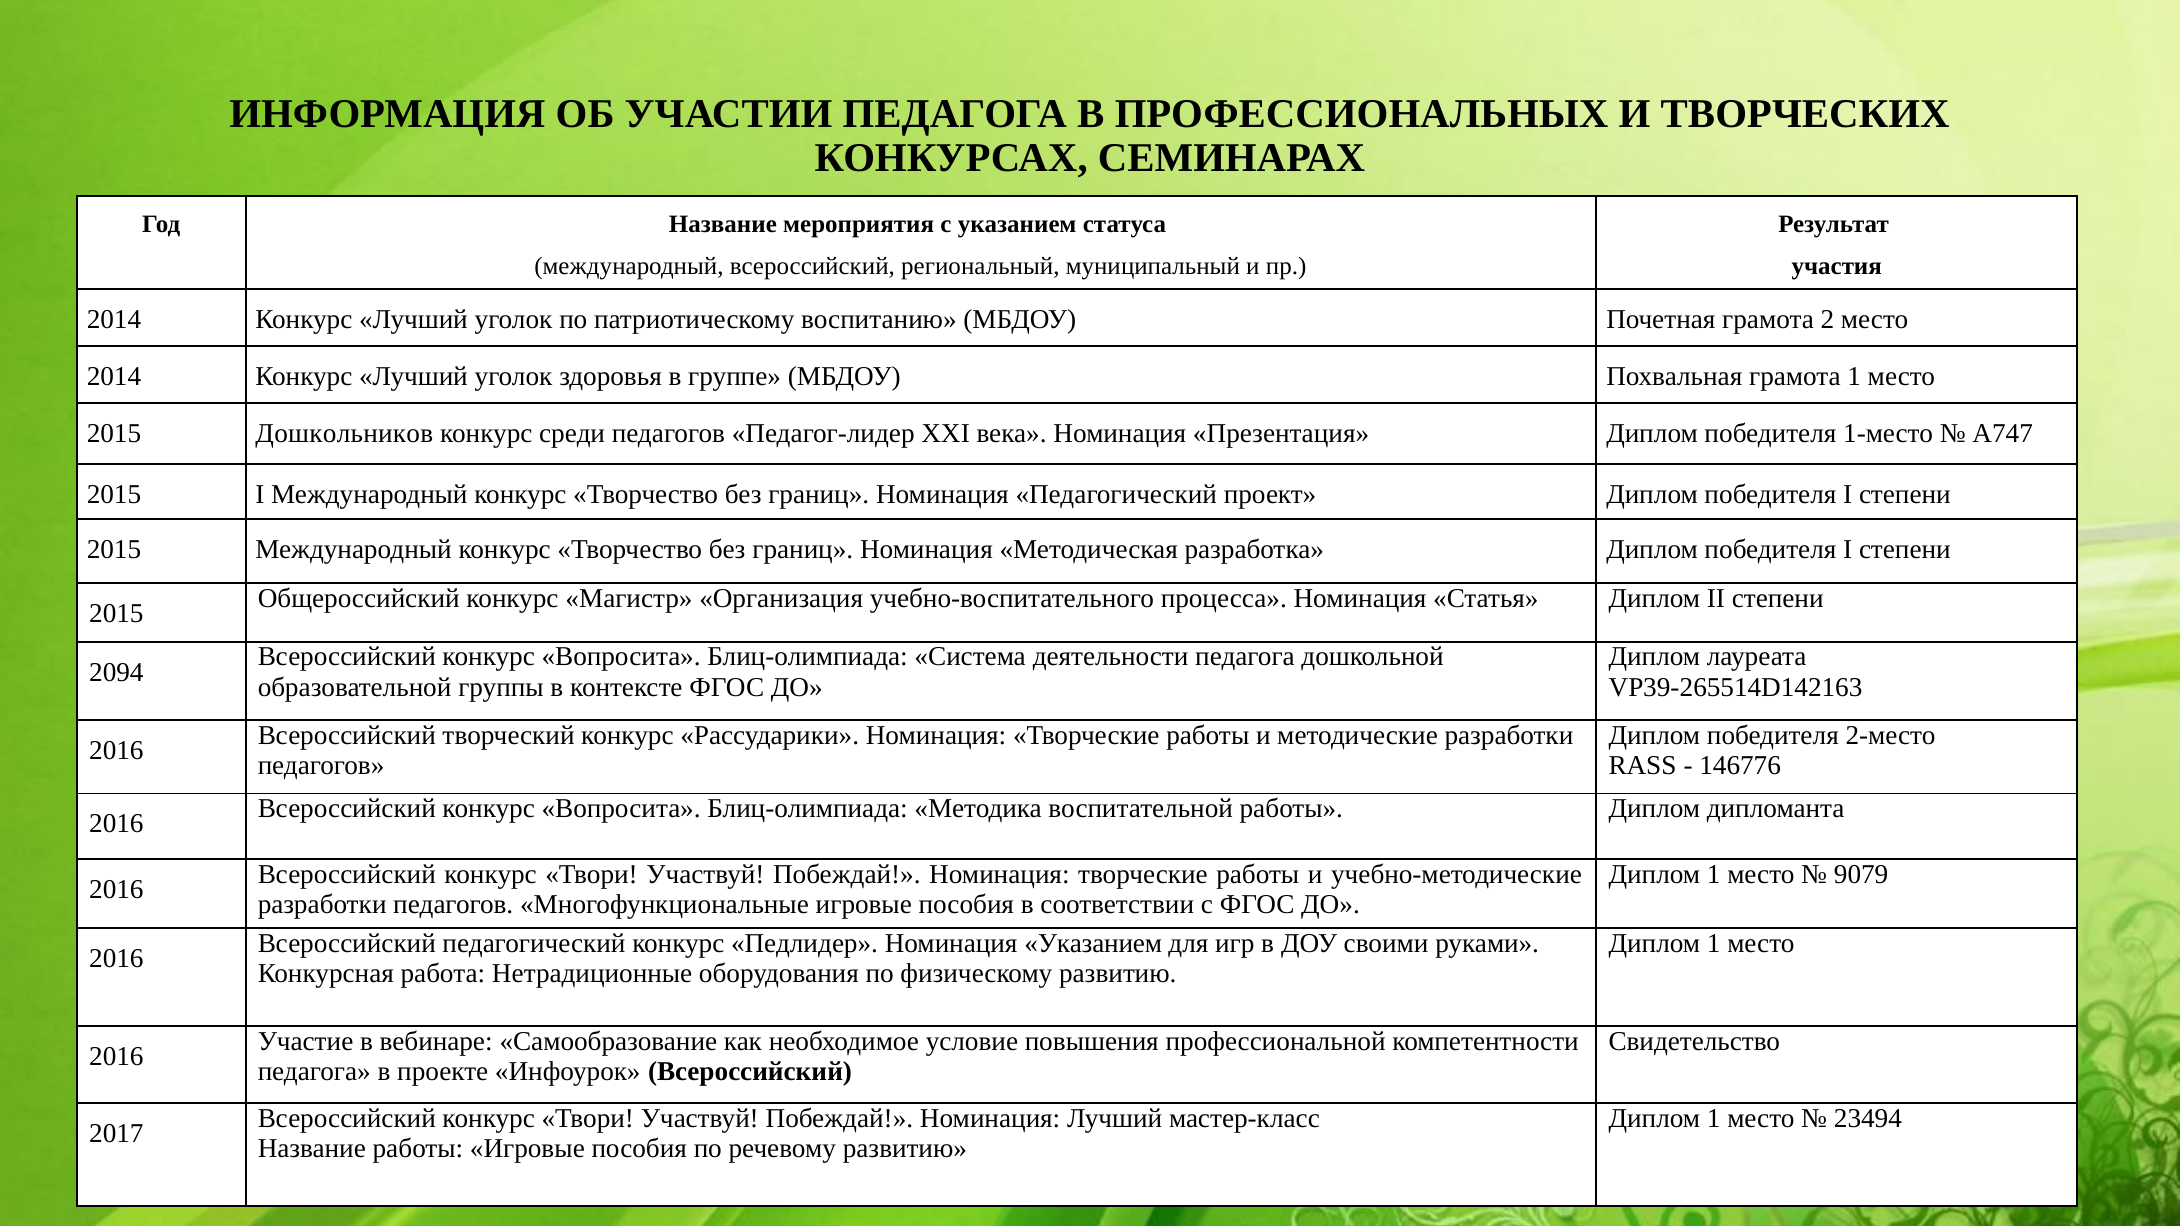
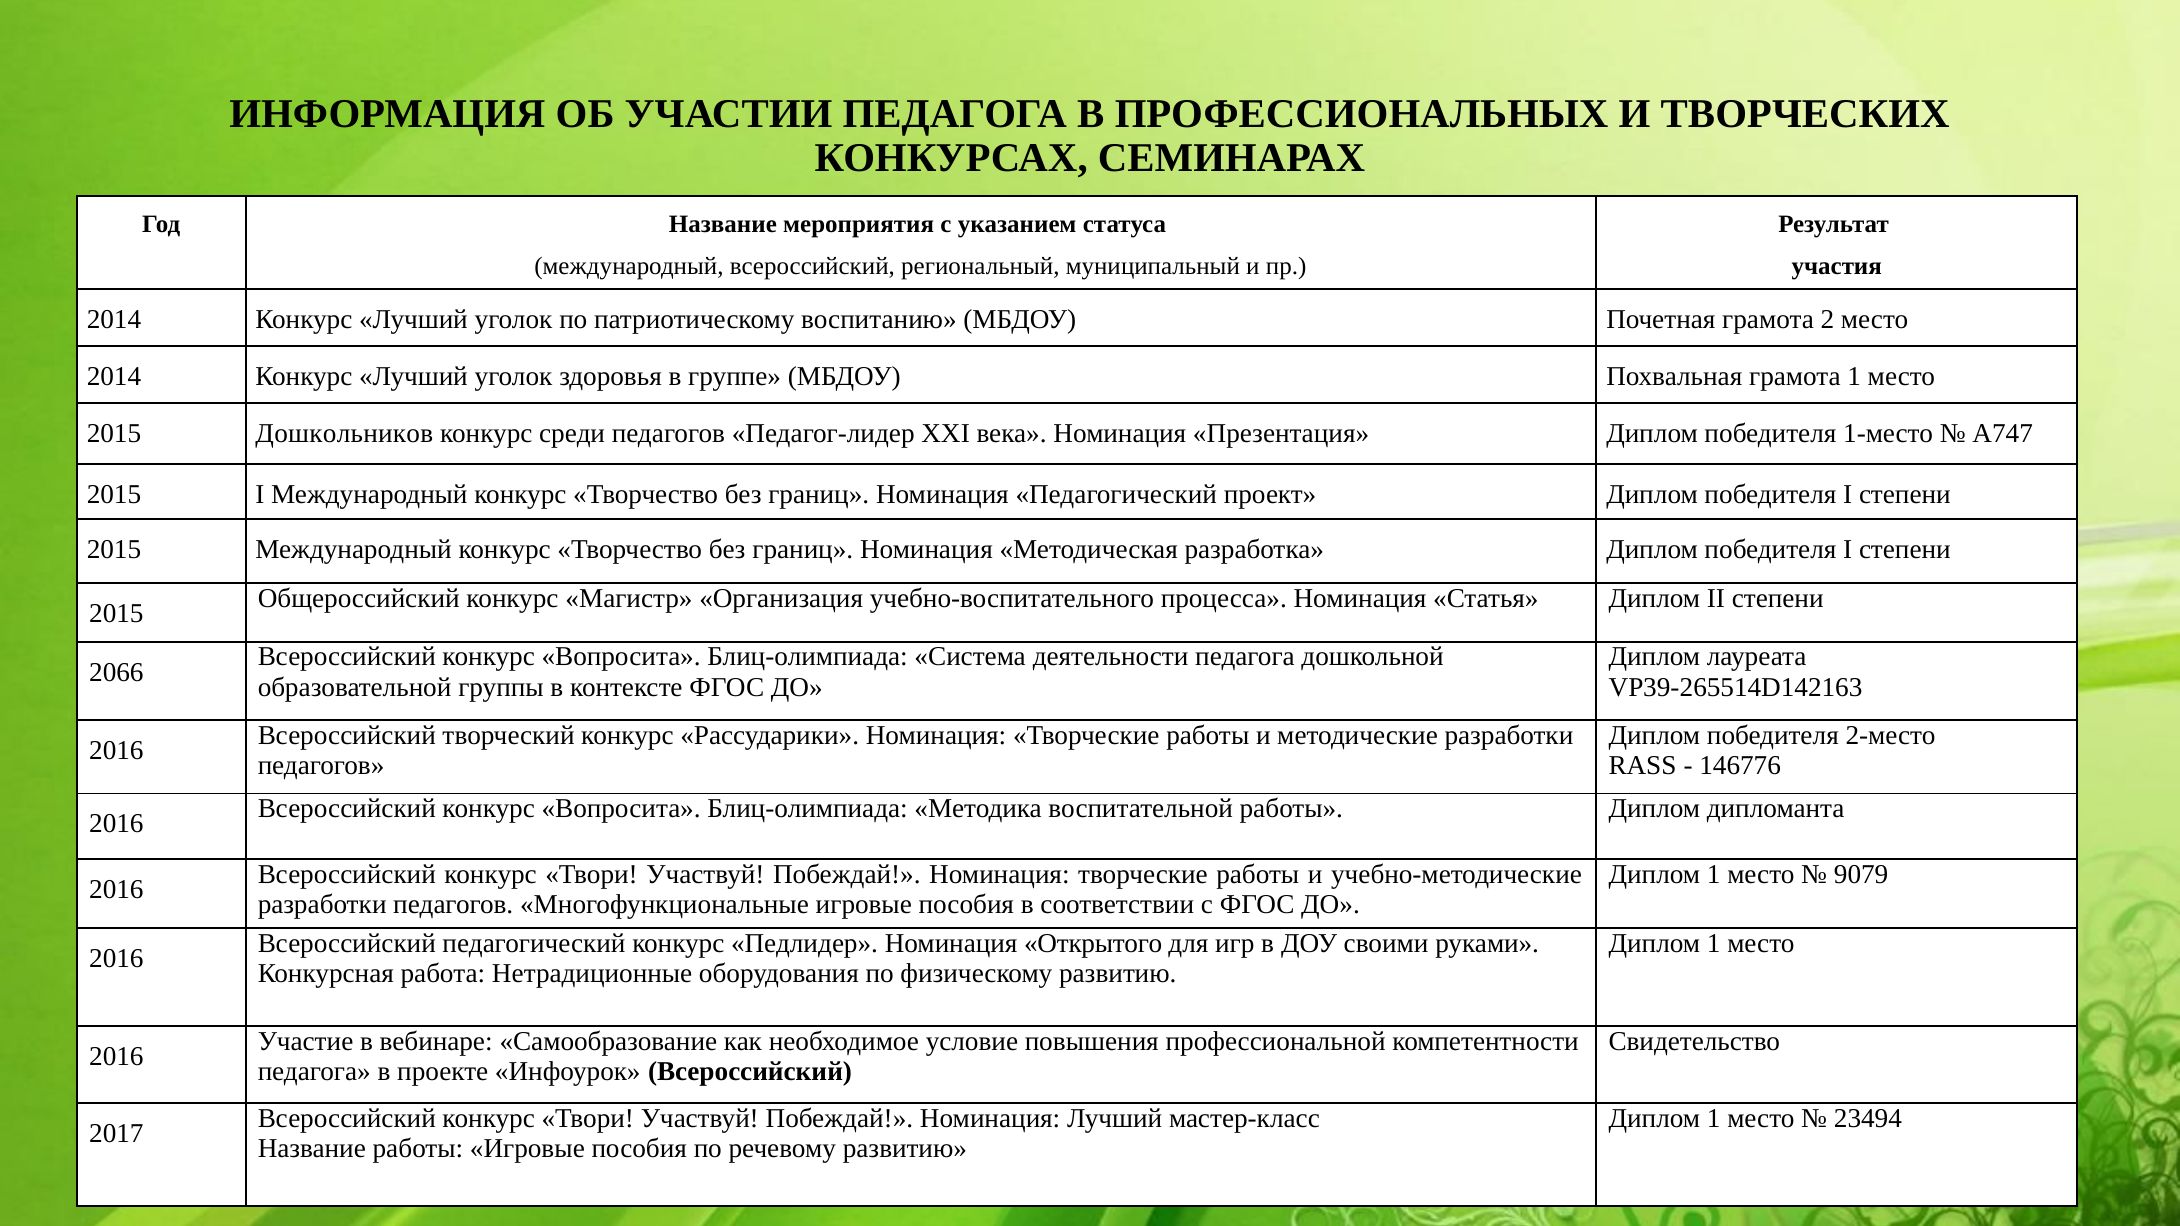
2094: 2094 -> 2066 (116, 672)
Номинация Указанием: Указанием -> Открытого (1093, 943)
